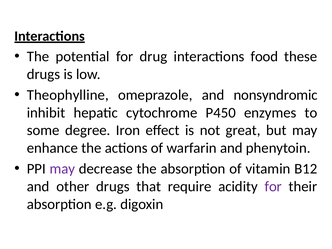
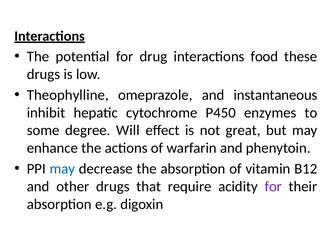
nonsyndromic: nonsyndromic -> instantaneous (276, 95)
Iron: Iron -> Will (128, 130)
may colour: purple -> blue (62, 169)
